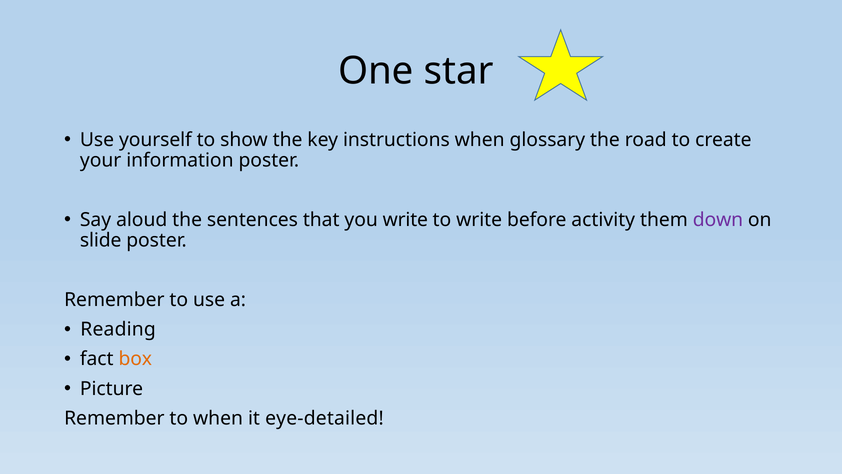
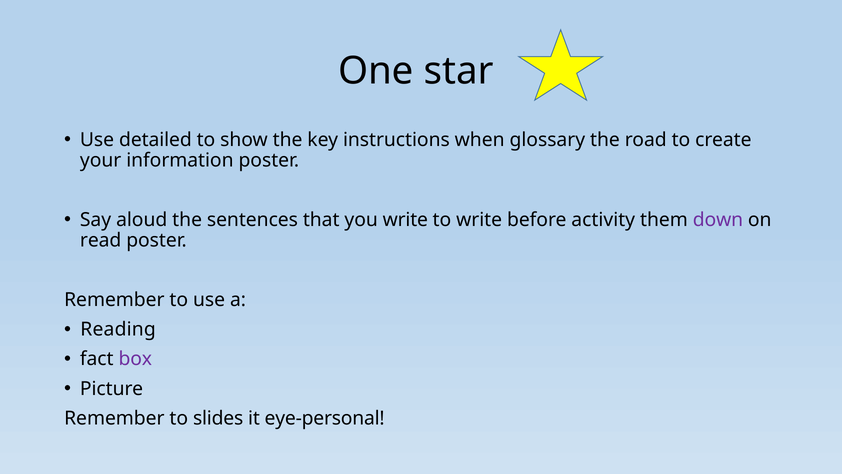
yourself: yourself -> detailed (155, 140)
slide: slide -> read (101, 240)
box colour: orange -> purple (135, 359)
to when: when -> slides (218, 418)
eye-detailed: eye-detailed -> eye-personal (325, 418)
